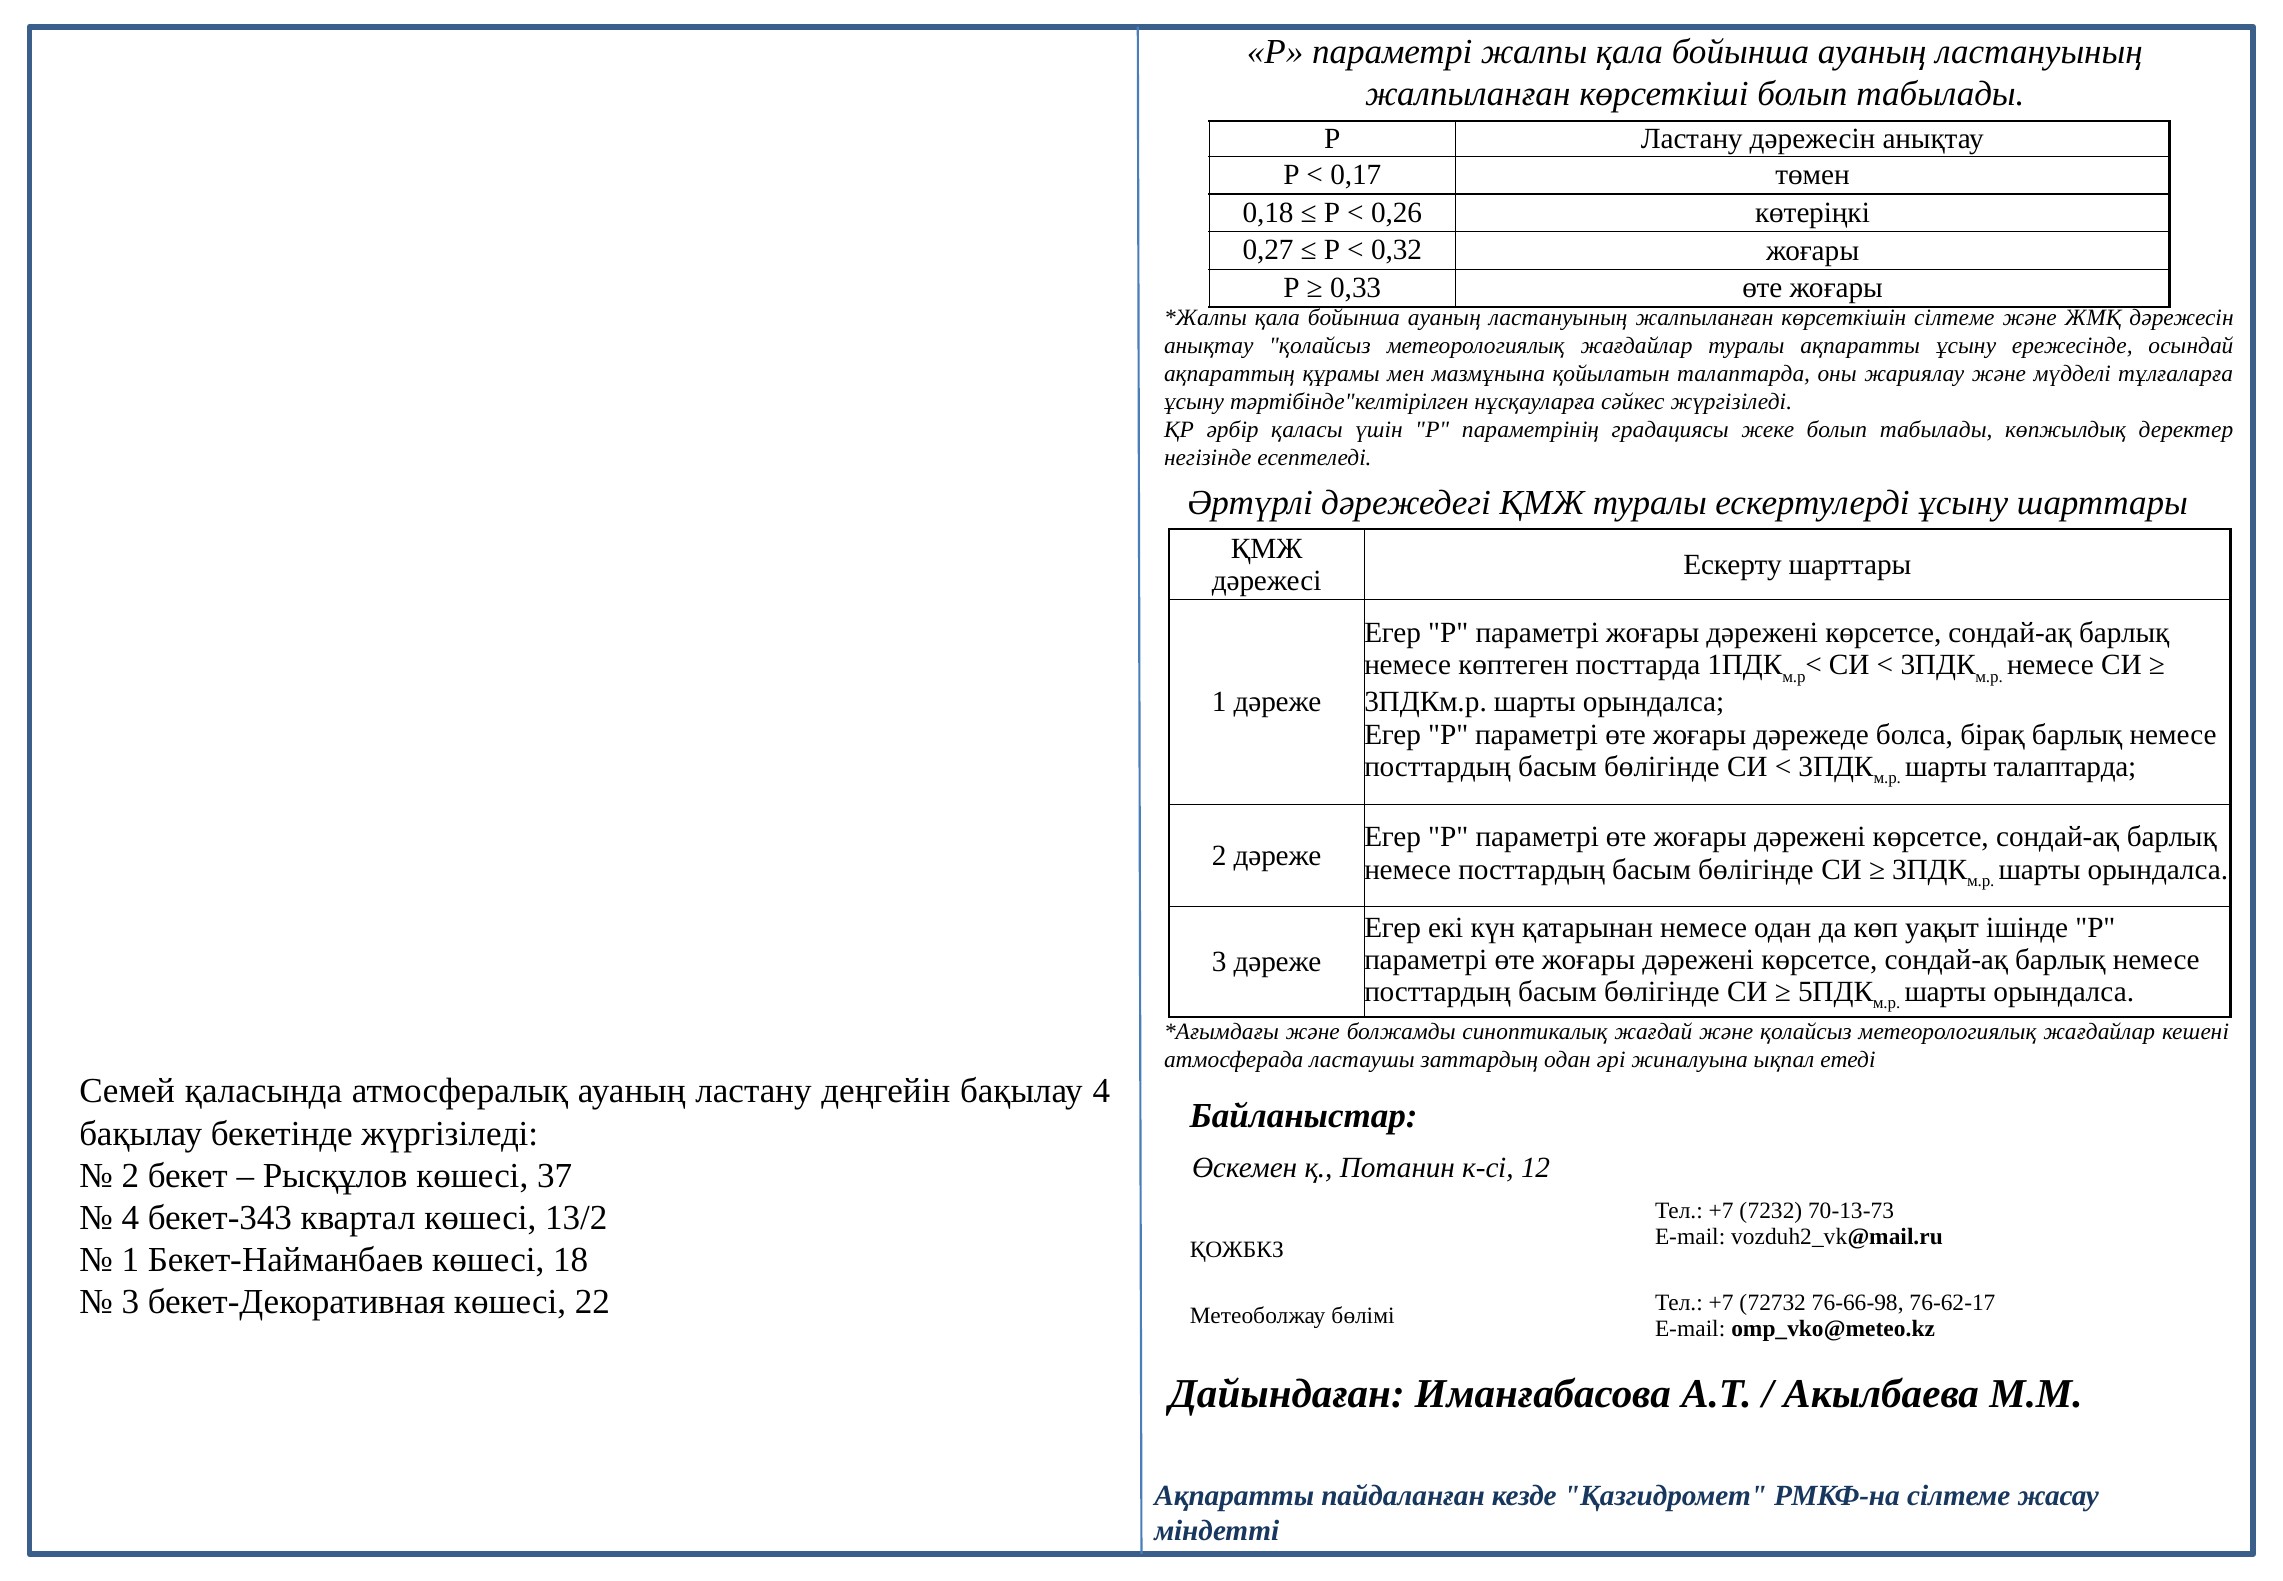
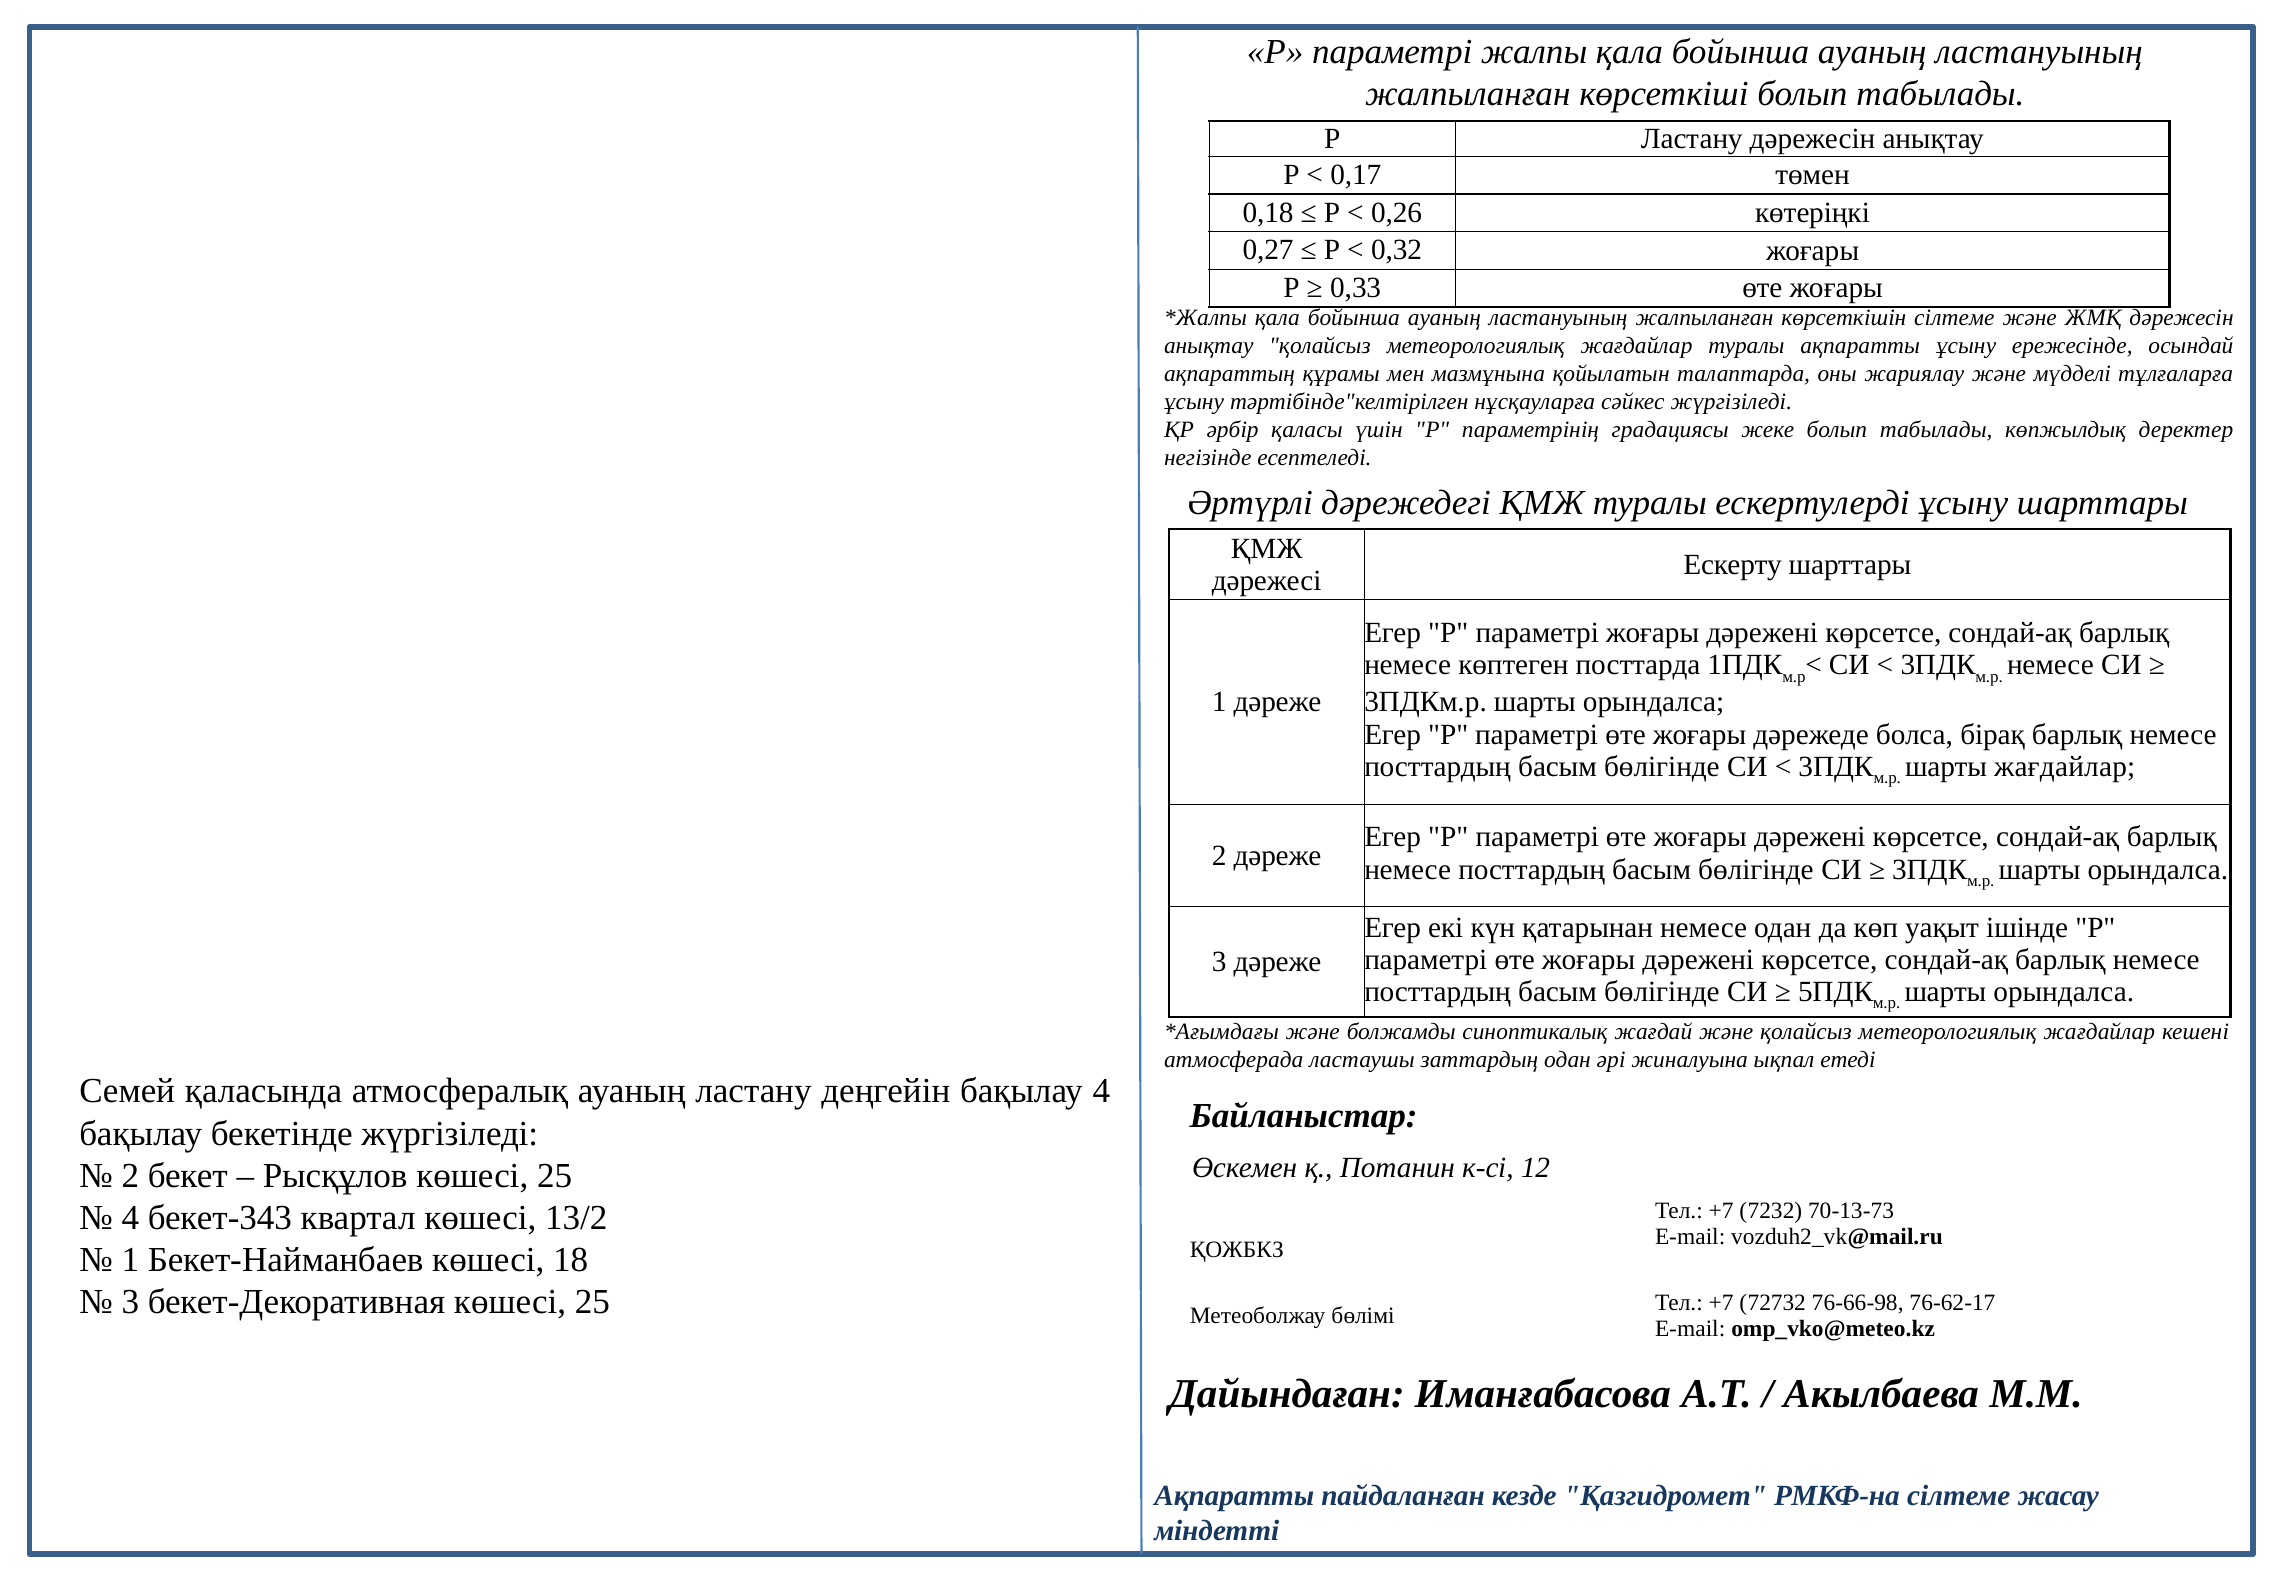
шарты талаптарда: талаптарда -> жағдайлар (2065, 766)
Рысқұлов көшесі 37: 37 -> 25 (555, 1175)
бекет-Декоративная көшесі 22: 22 -> 25 (592, 1302)
